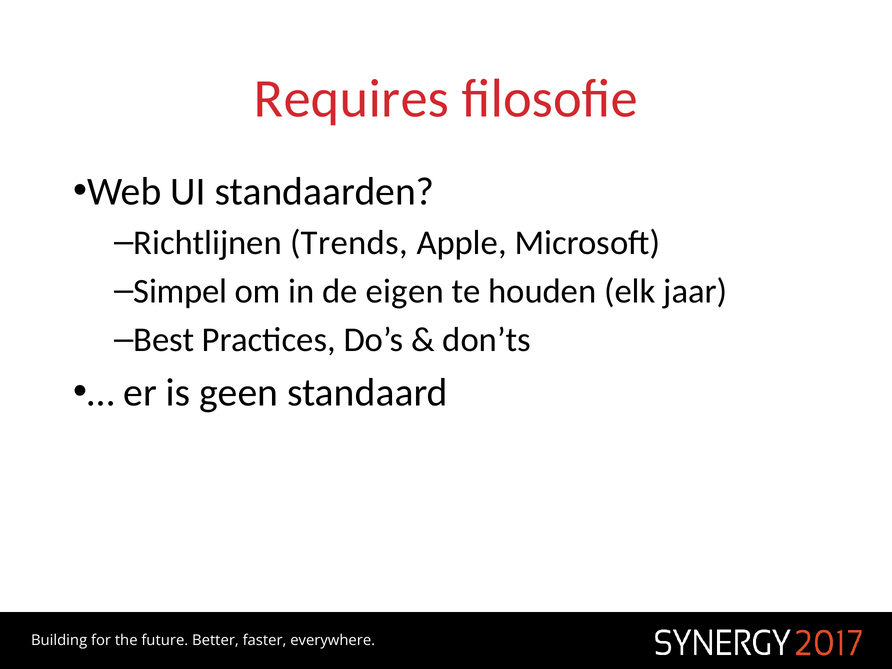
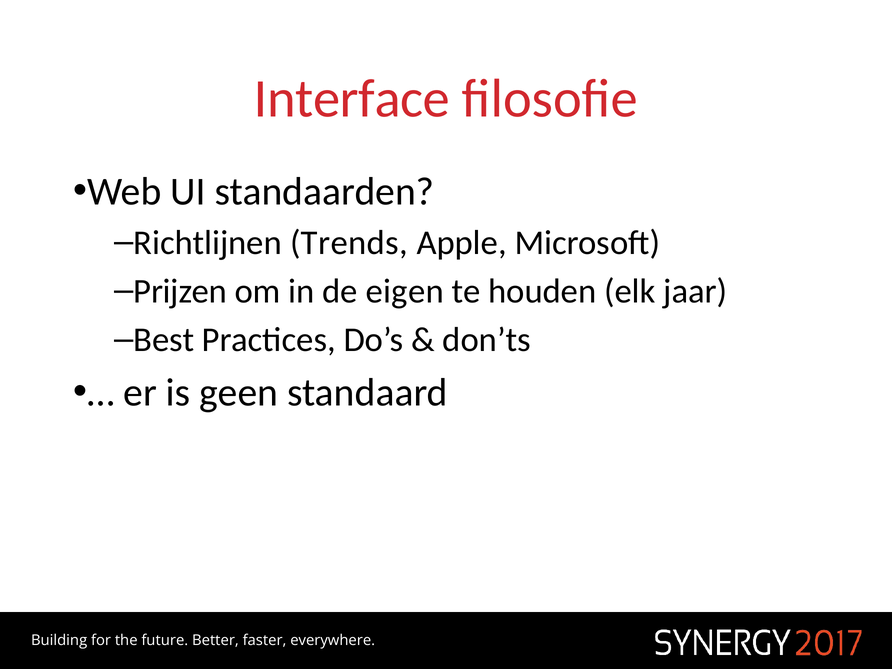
Requires: Requires -> Interface (352, 99)
Simpel: Simpel -> Prijzen (180, 291)
